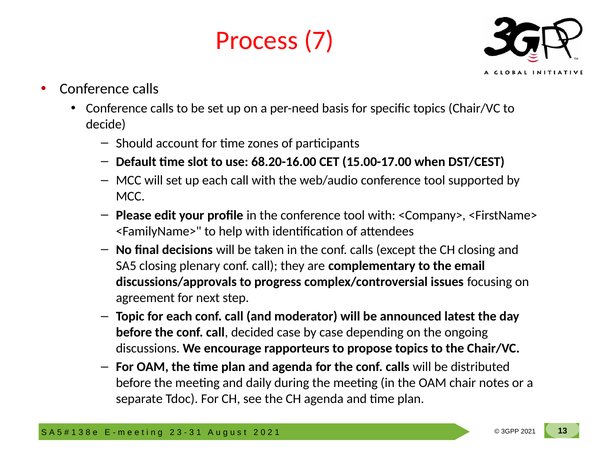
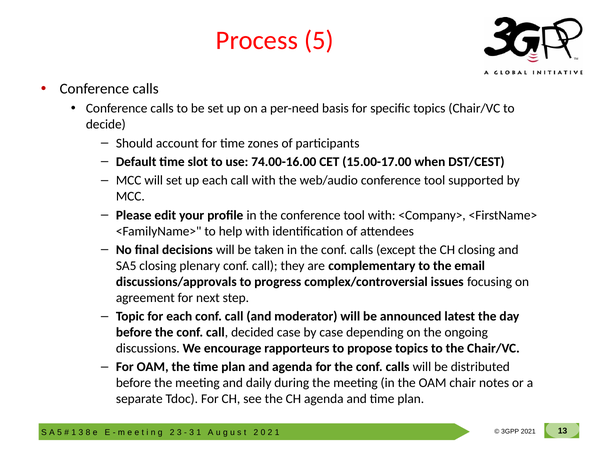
Process 7: 7 -> 5 (319, 40)
68.20-16.00: 68.20-16.00 -> 74.00-16.00 (284, 162)
